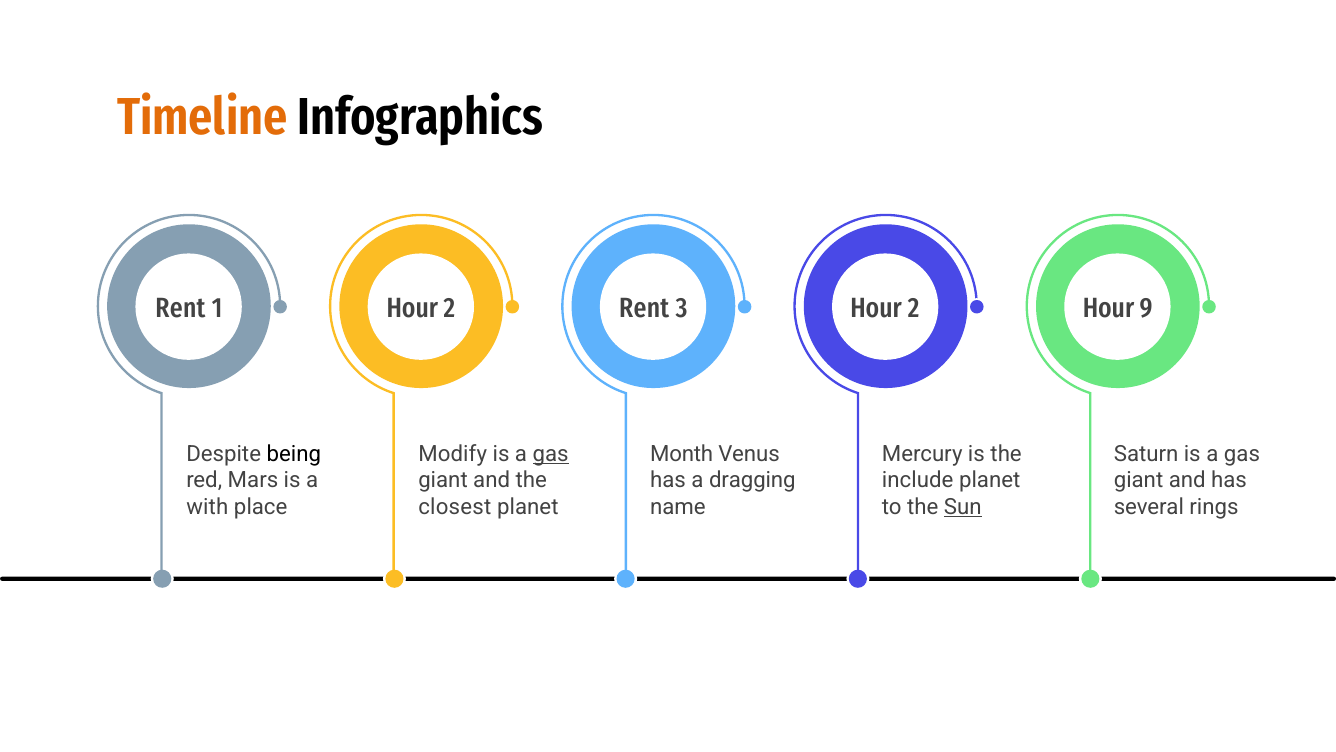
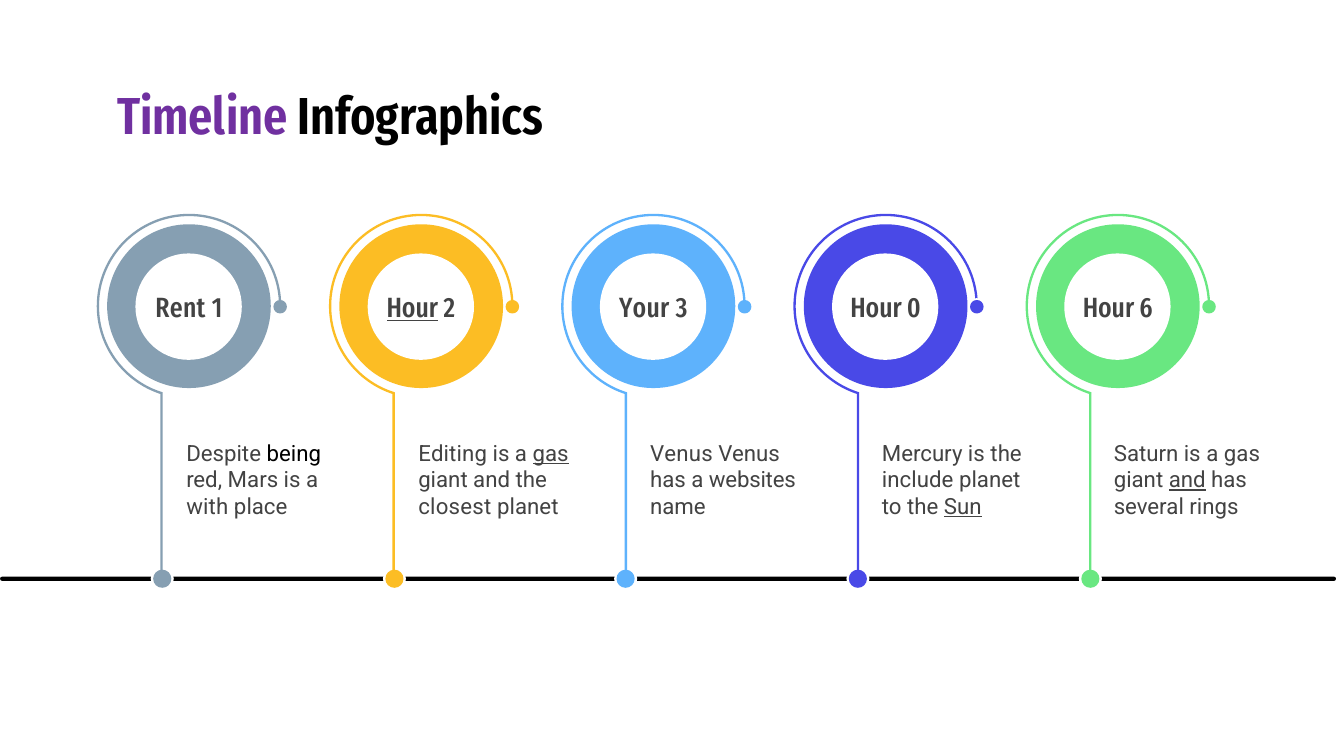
Timeline colour: orange -> purple (202, 117)
Hour underline: none -> present (412, 308)
Rent: Rent -> Your (644, 308)
2: 2 -> 0 (914, 308)
9: 9 -> 6 (1146, 308)
Modify: Modify -> Editing (453, 453)
Month: Month -> Venus (681, 453)
dragging: dragging -> websites (752, 480)
and underline: none -> present (1187, 480)
